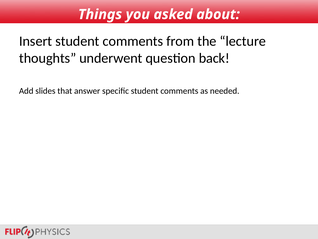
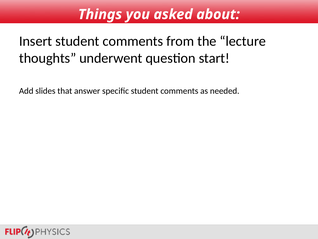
back: back -> start (214, 58)
